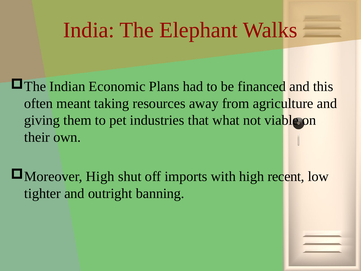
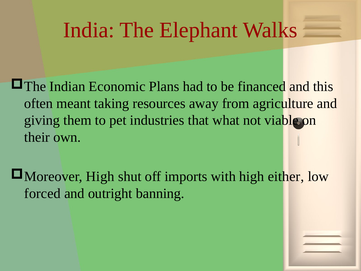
recent: recent -> either (286, 176)
tighter: tighter -> forced (42, 193)
